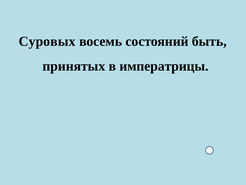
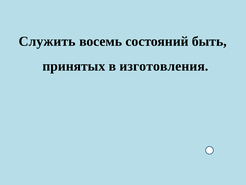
Суровых: Суровых -> Служить (47, 41)
императрицы: императрицы -> изготовления (164, 66)
